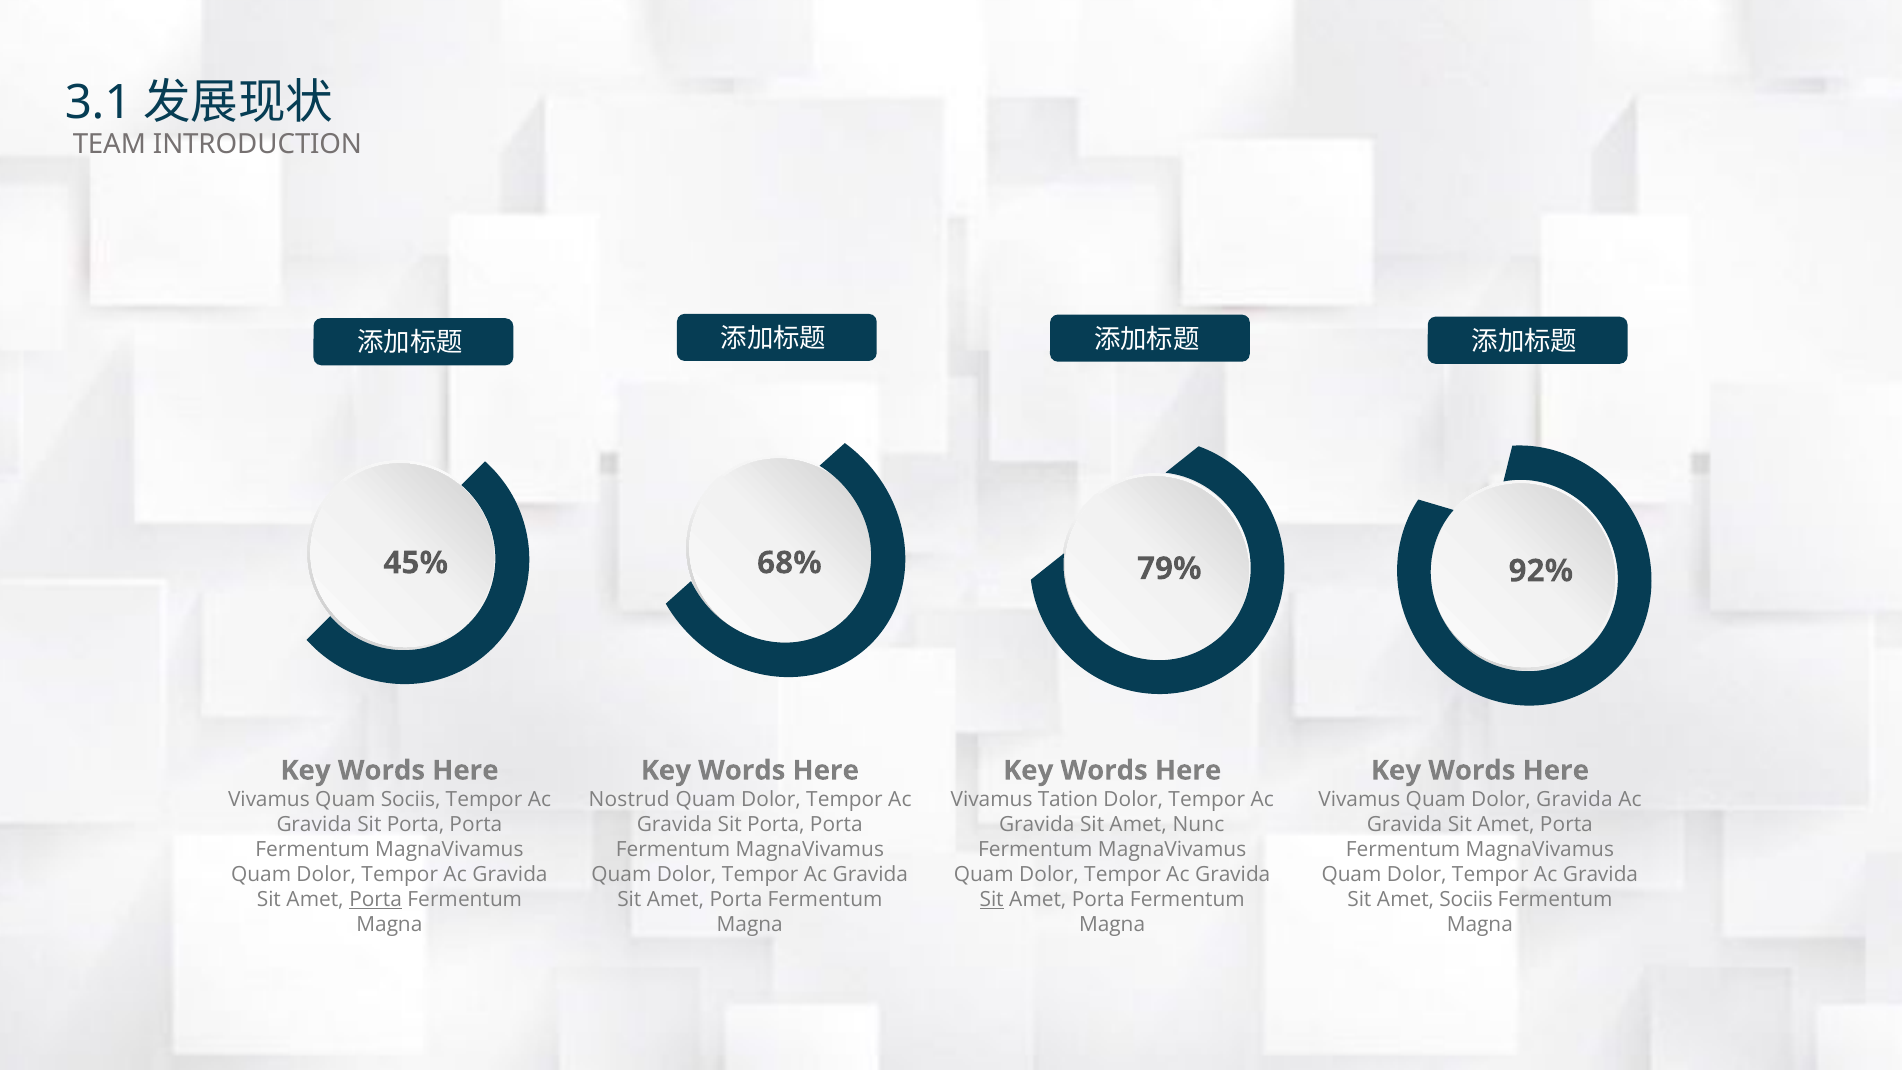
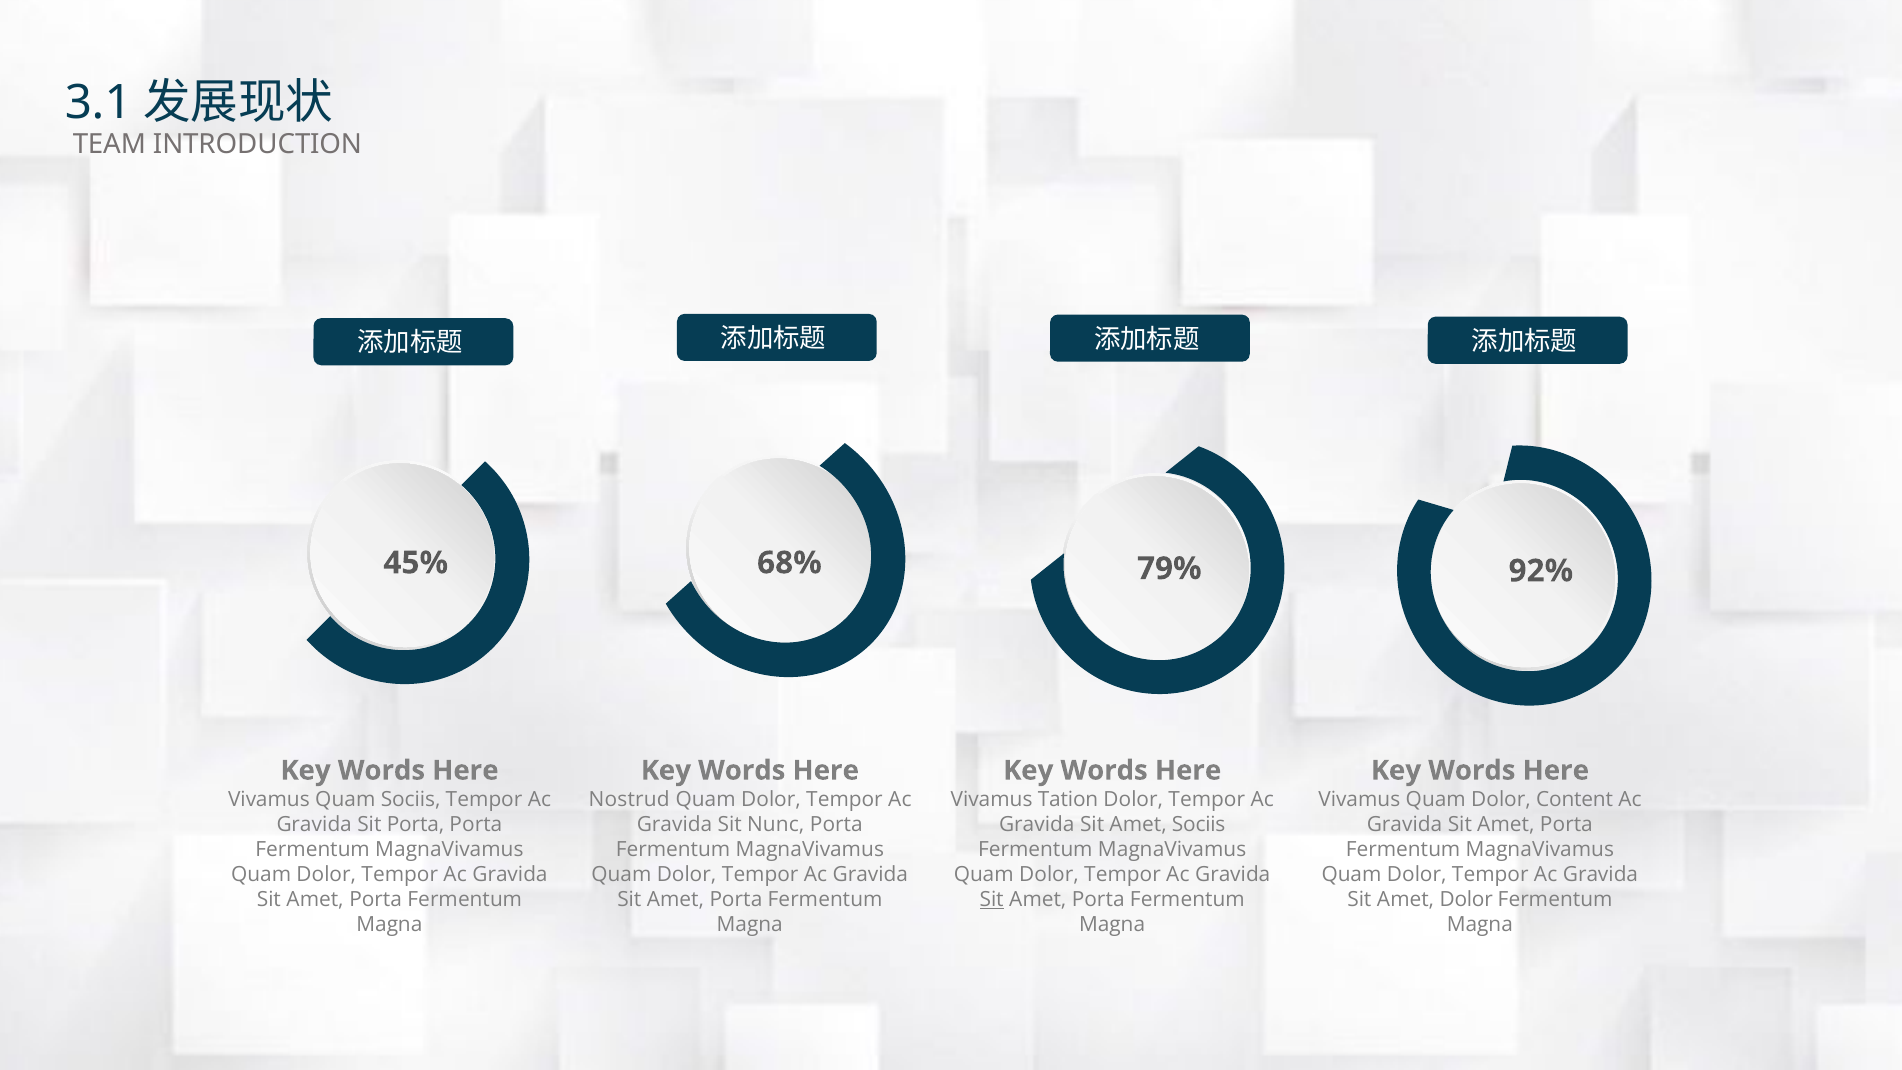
Dolor Gravida: Gravida -> Content (1575, 799)
Porta: Porta -> Nunc (776, 824)
Amet Nunc: Nunc -> Sociis (1199, 824)
Porta underline: present -> none (376, 899)
Amet Sociis: Sociis -> Dolor (1466, 899)
